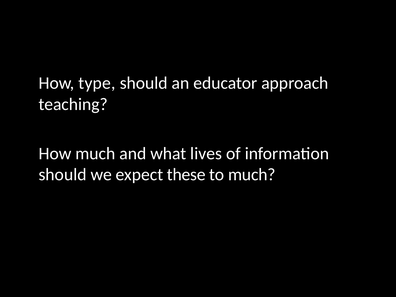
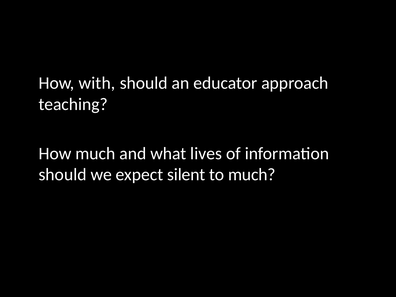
type: type -> with (97, 83)
these: these -> silent (186, 175)
